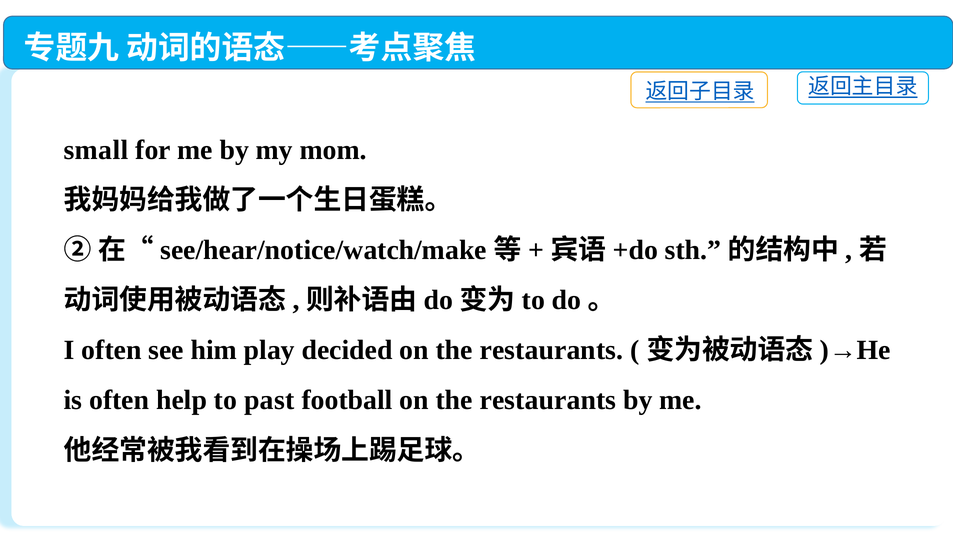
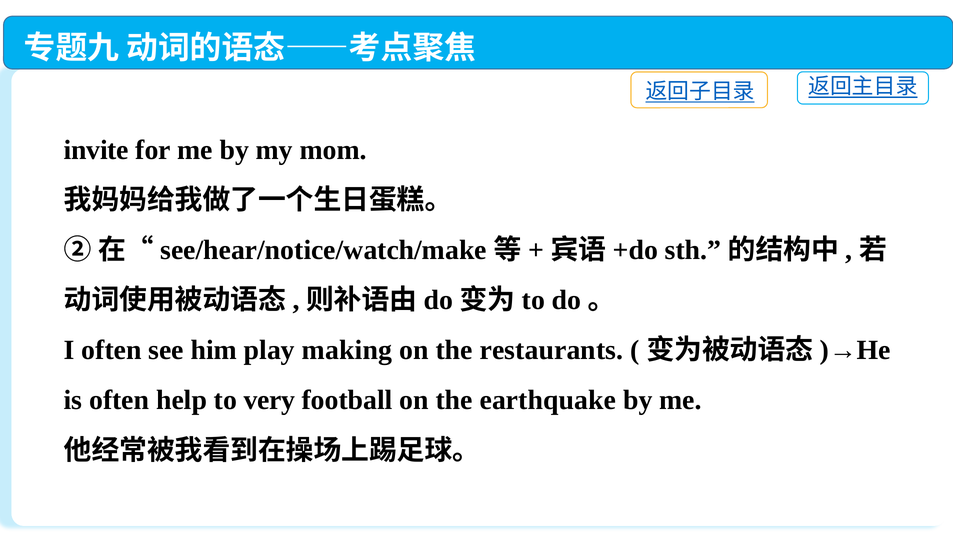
small: small -> invite (96, 150)
decided: decided -> making (347, 350)
past: past -> very (270, 400)
football on the restaurants: restaurants -> earthquake (548, 400)
